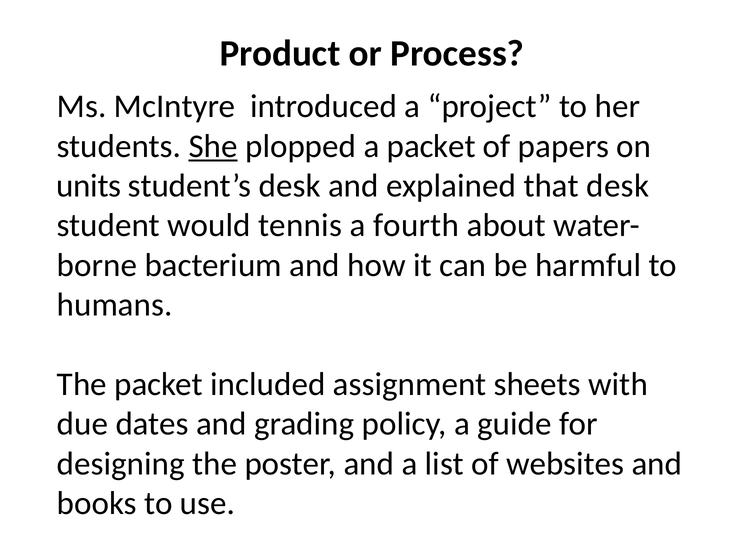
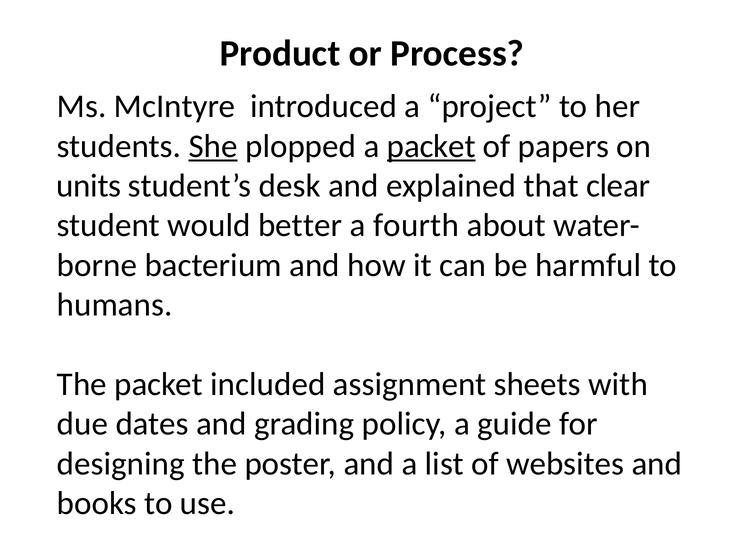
packet underline: none -> present (431, 146)
that desk: desk -> clear (618, 186)
tennis: tennis -> better (300, 225)
